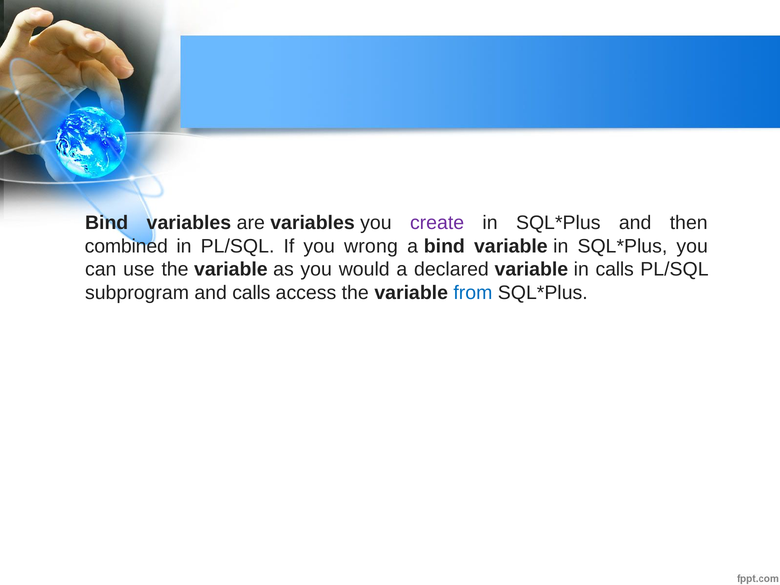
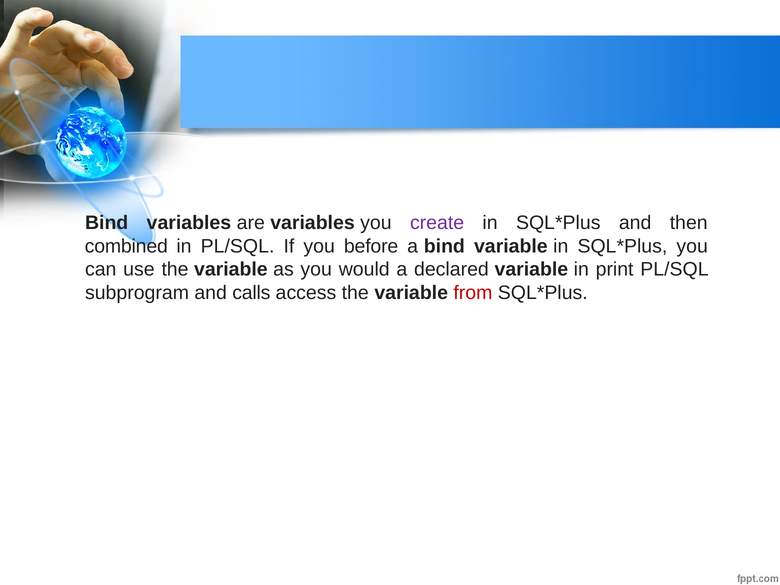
wrong: wrong -> before (371, 246)
in calls: calls -> print (615, 270)
from colour: blue -> red (473, 293)
